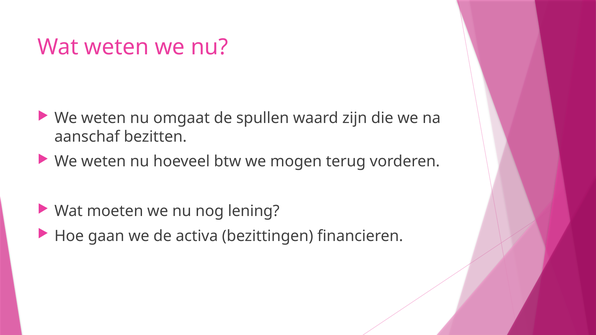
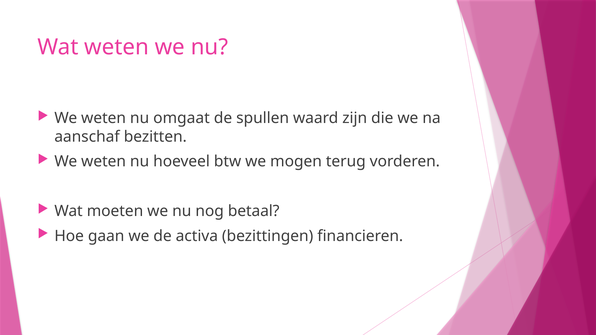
lening: lening -> betaal (254, 211)
